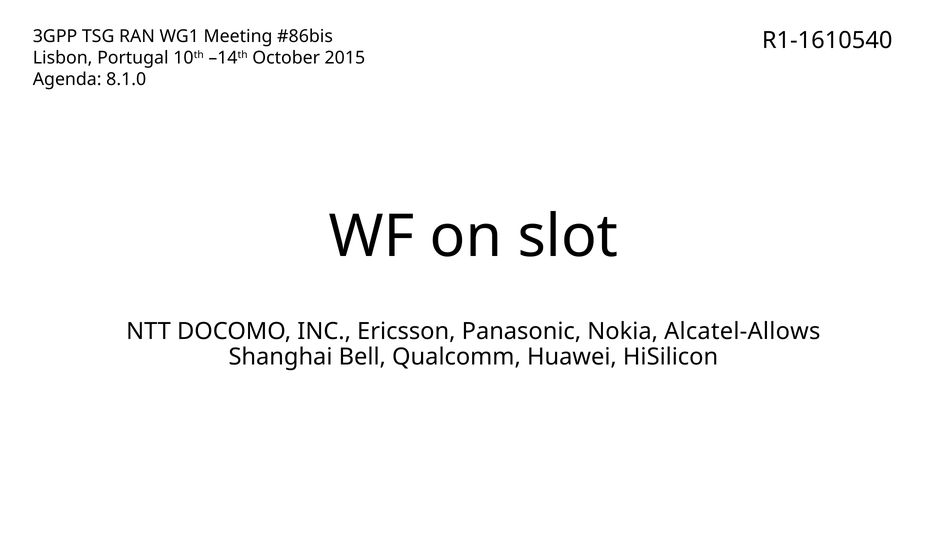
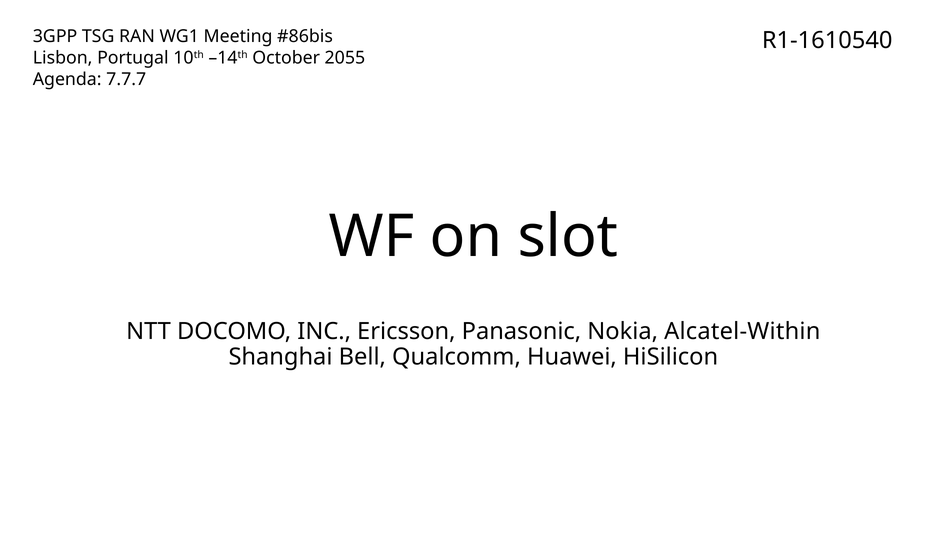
2015: 2015 -> 2055 (345, 58)
8.1.0: 8.1.0 -> 7.7.7 (126, 79)
Alcatel-Allows: Alcatel-Allows -> Alcatel-Within (742, 331)
